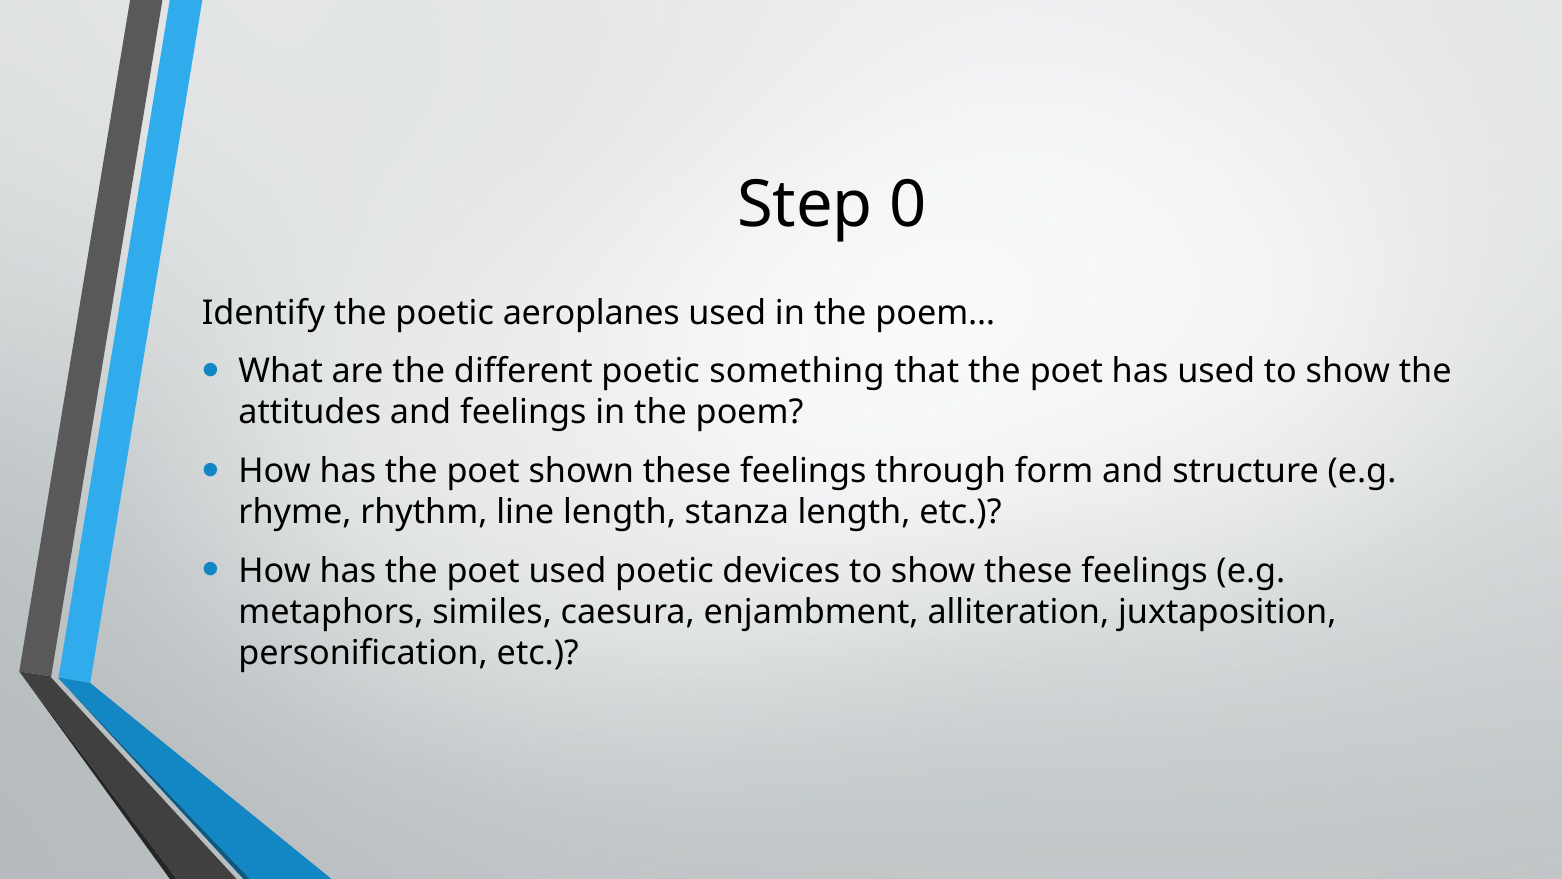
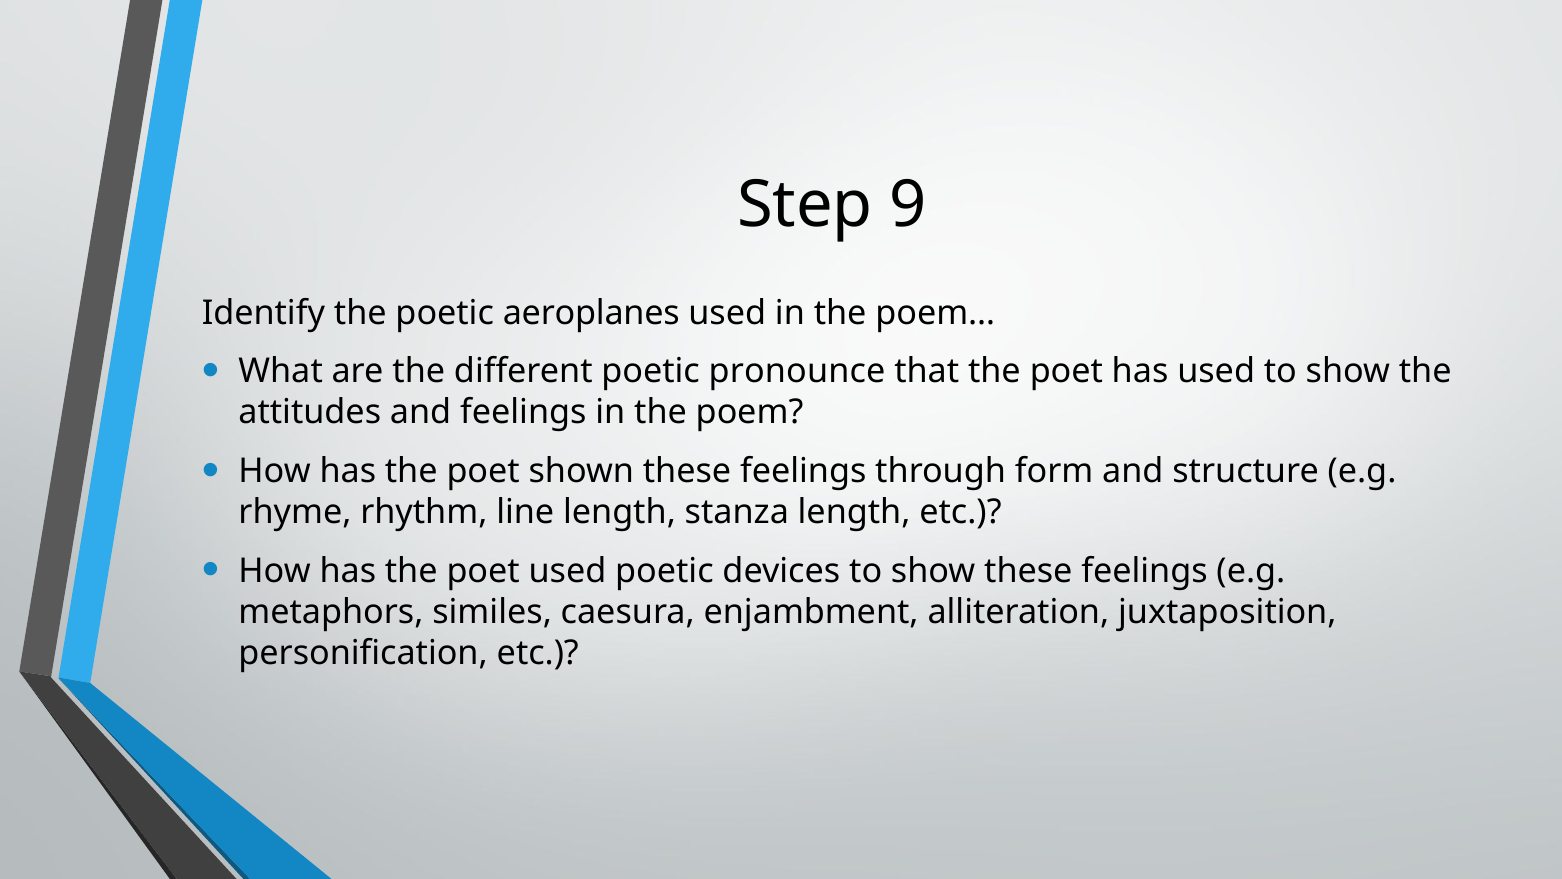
0: 0 -> 9 (908, 205)
something: something -> pronounce (797, 372)
